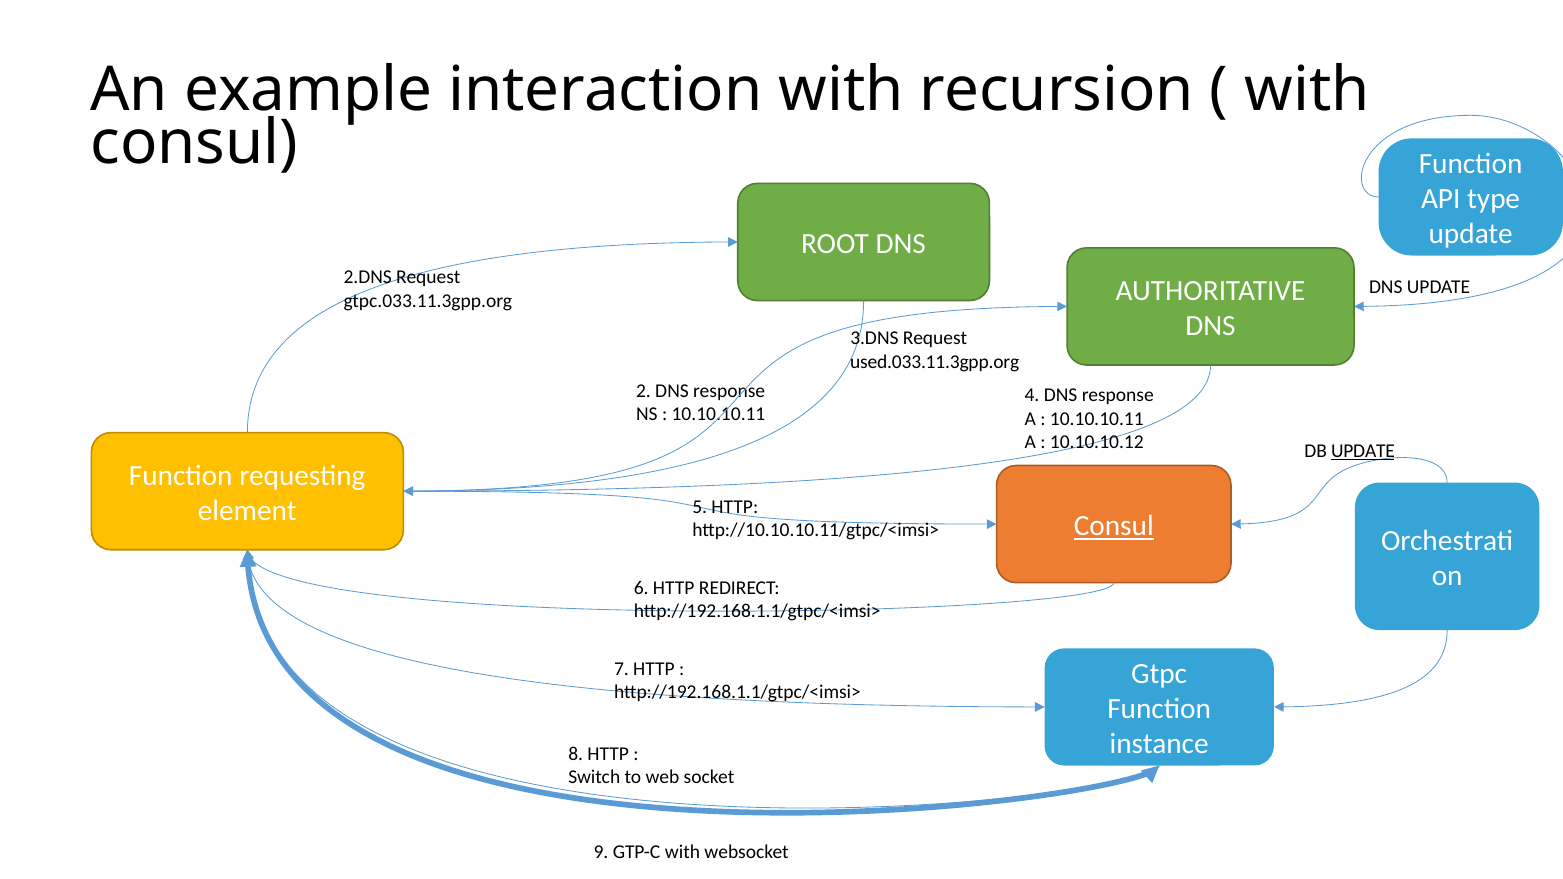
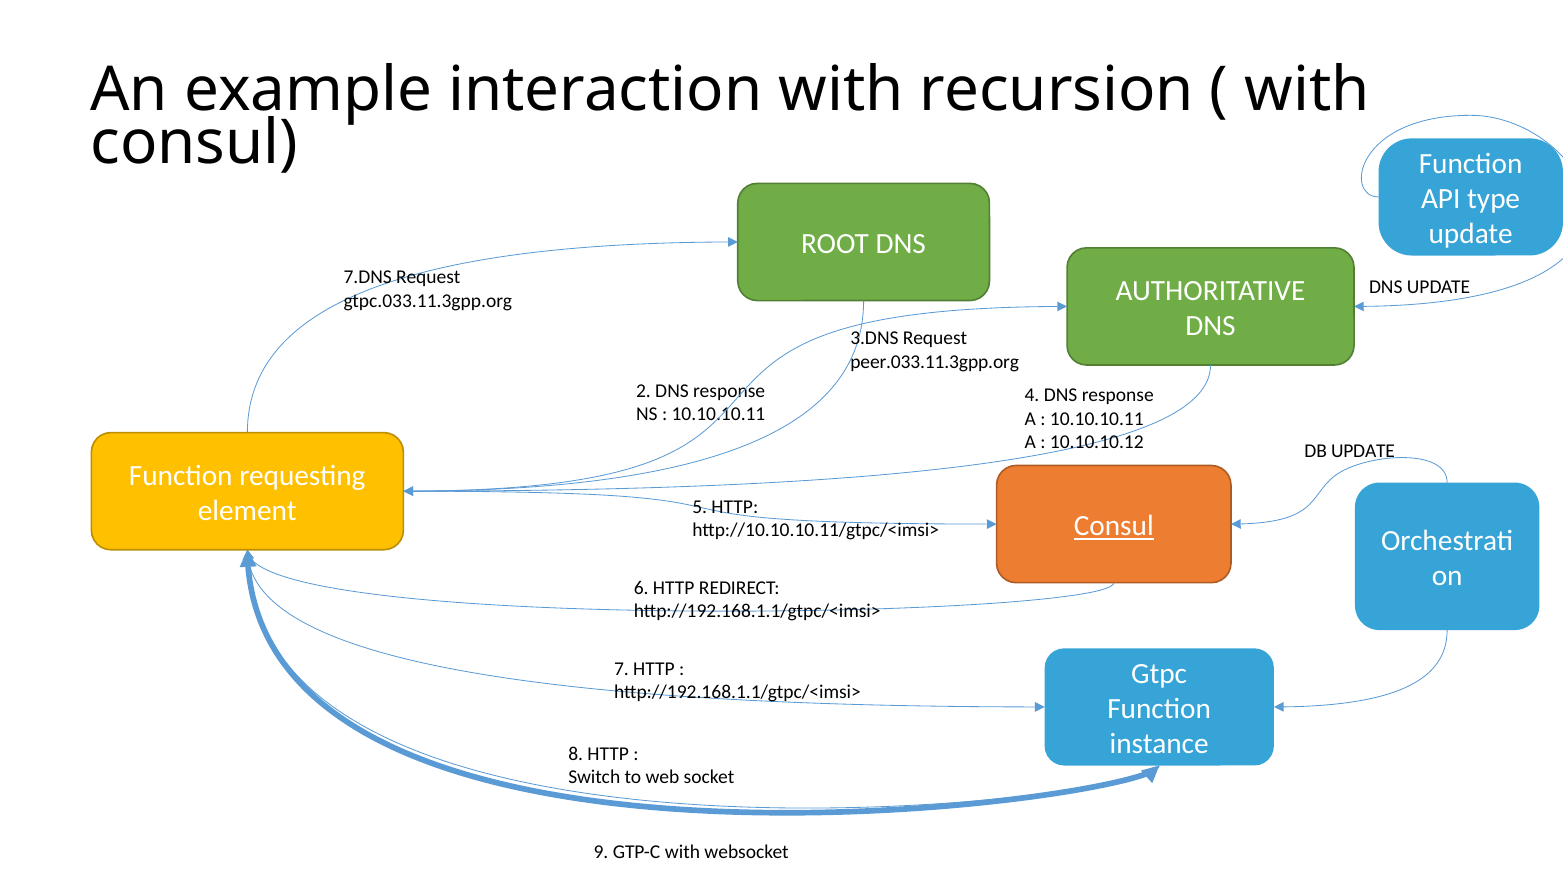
2.DNS: 2.DNS -> 7.DNS (368, 277)
used.033.11.3gpp.org: used.033.11.3gpp.org -> peer.033.11.3gpp.org (935, 362)
UPDATE underline: present -> none (1363, 452)
